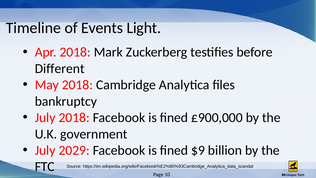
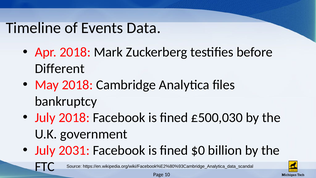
Light: Light -> Data (144, 28)
£900,000: £900,000 -> £500,030 (217, 118)
2029: 2029 -> 2031 (74, 150)
$9: $9 -> $0 (198, 150)
